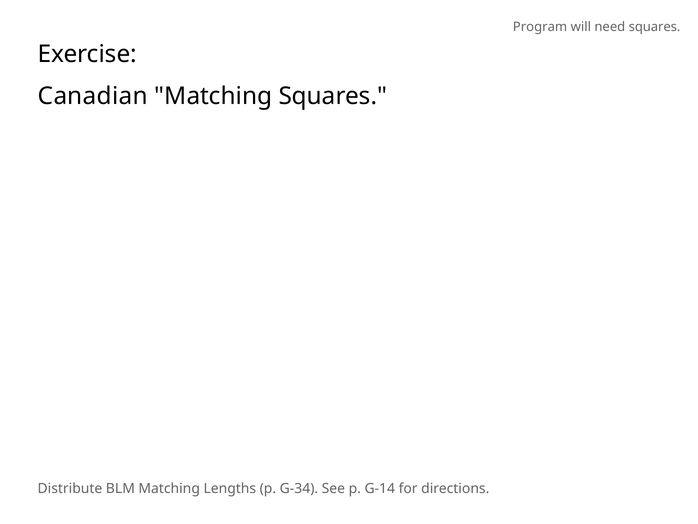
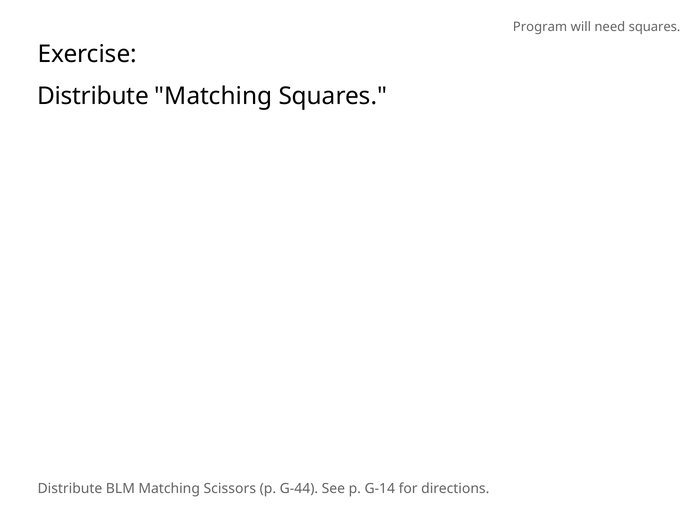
Canadian: Canadian -> Distribute (93, 96)
Lengths: Lengths -> Scissors (230, 488)
G-34: G-34 -> G-44 (299, 488)
